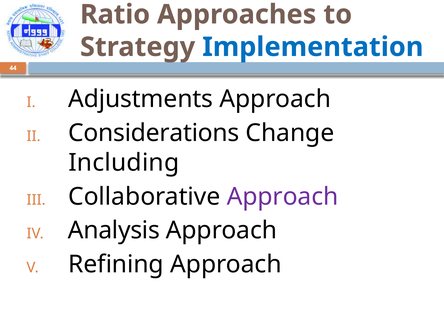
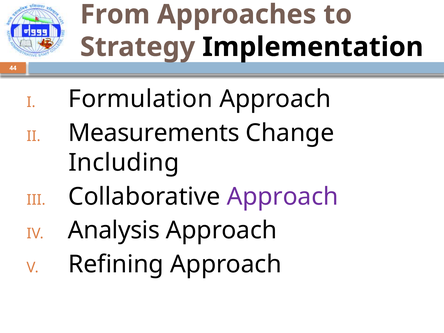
Ratio: Ratio -> From (115, 14)
Implementation colour: blue -> black (313, 47)
Adjustments: Adjustments -> Formulation (140, 99)
Considerations: Considerations -> Measurements (154, 133)
